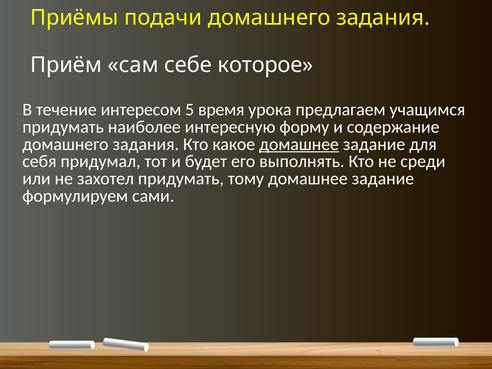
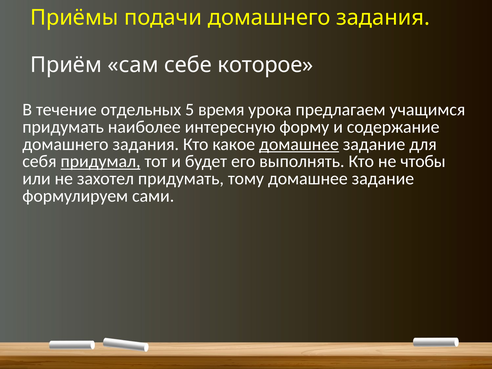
интересом: интересом -> отдельных (141, 110)
придумал underline: none -> present (101, 161)
среди: среди -> чтобы (423, 161)
